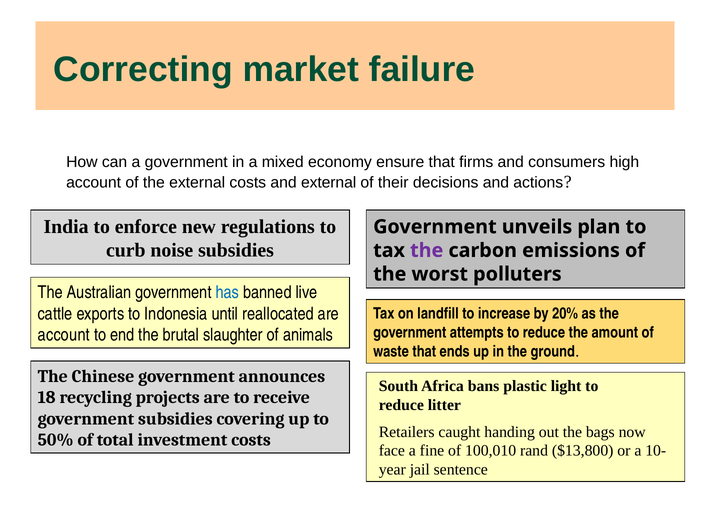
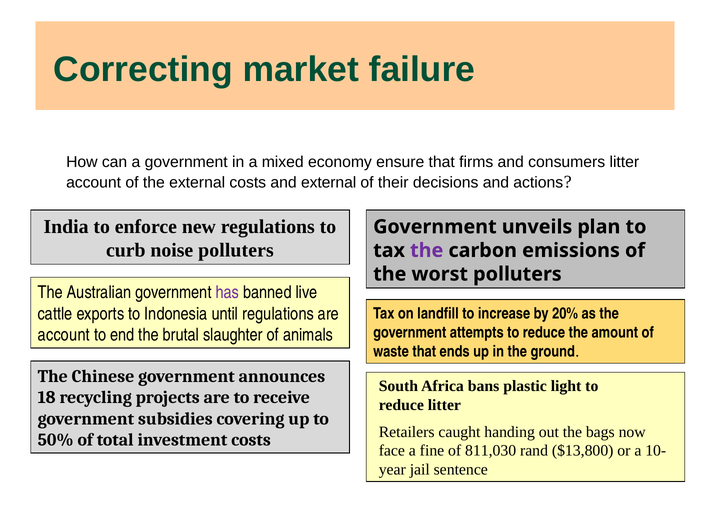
consumers high: high -> litter (624, 162)
noise subsidies: subsidies -> polluters (236, 251)
has colour: blue -> purple (227, 293)
until reallocated: reallocated -> regulations (278, 314)
100,010: 100,010 -> 811,030 (491, 451)
